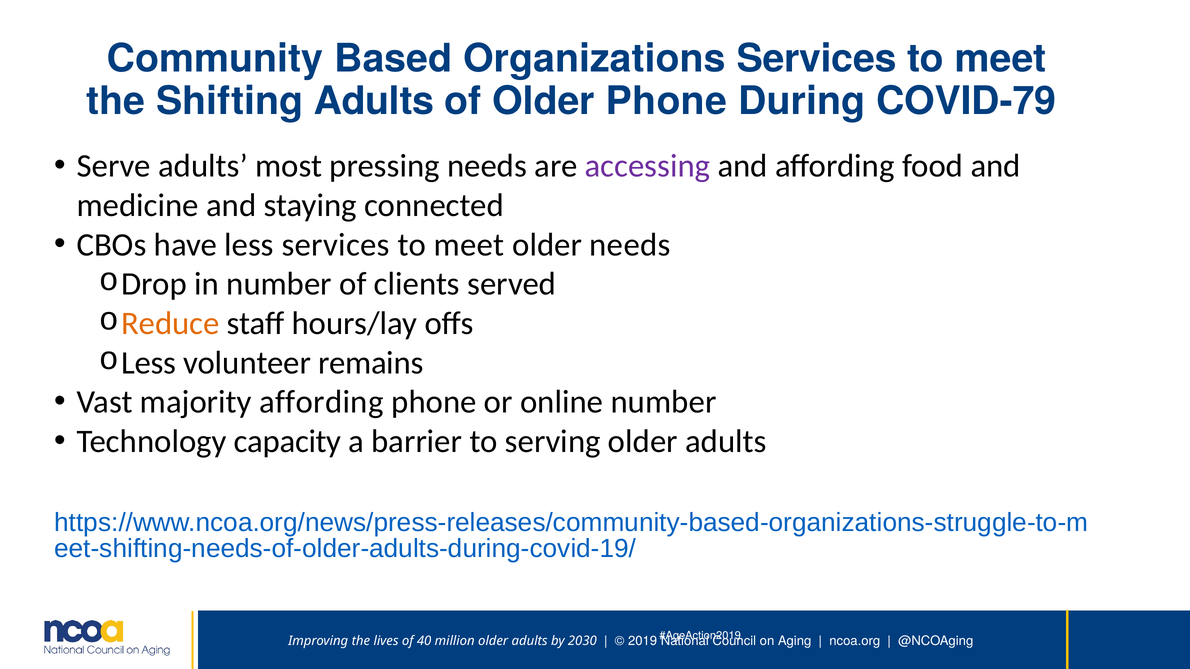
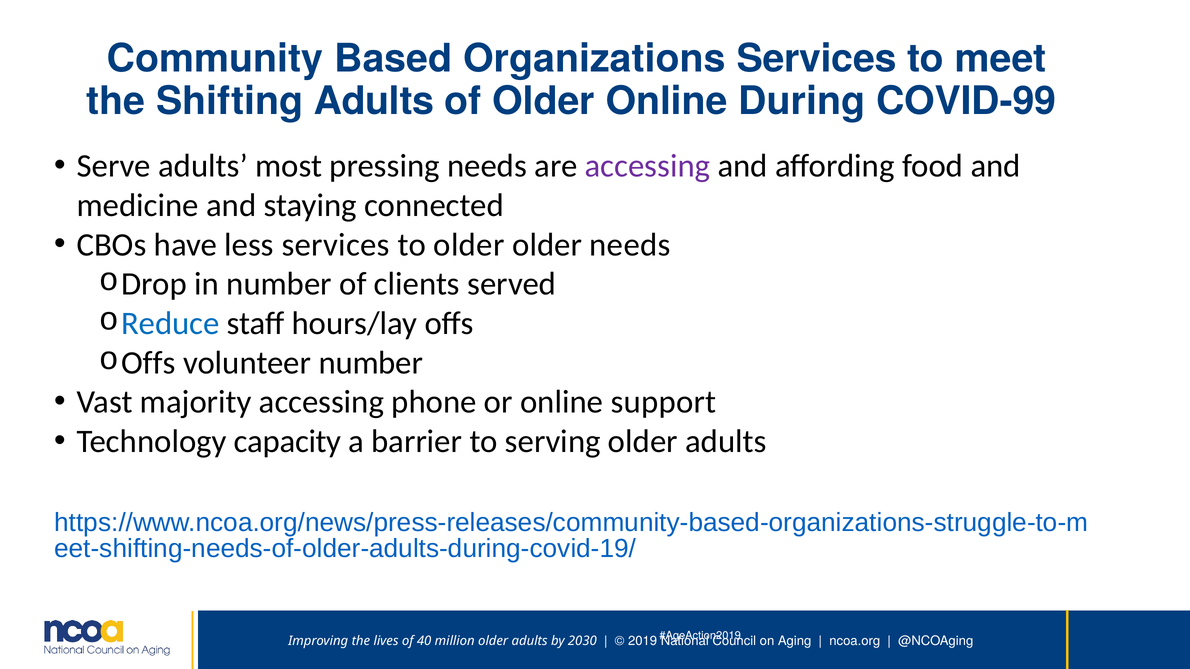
Older Phone: Phone -> Online (667, 101)
COVID-79: COVID-79 -> COVID-99 (966, 101)
meet: meet -> older (469, 245)
Reduce colour: orange -> blue (170, 324)
Less: Less -> Offs (148, 363)
volunteer remains: remains -> number (371, 363)
majority affording: affording -> accessing (321, 402)
online number: number -> support (663, 402)
